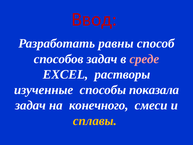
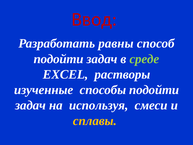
способов: способов -> подойти (59, 59)
среде colour: pink -> light green (144, 59)
способы показала: показала -> подойти (154, 90)
конечного: конечного -> используя (99, 105)
